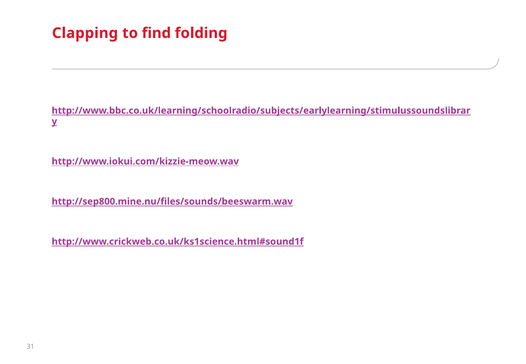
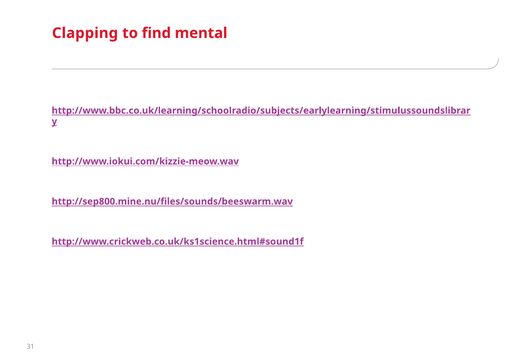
folding: folding -> mental (201, 33)
